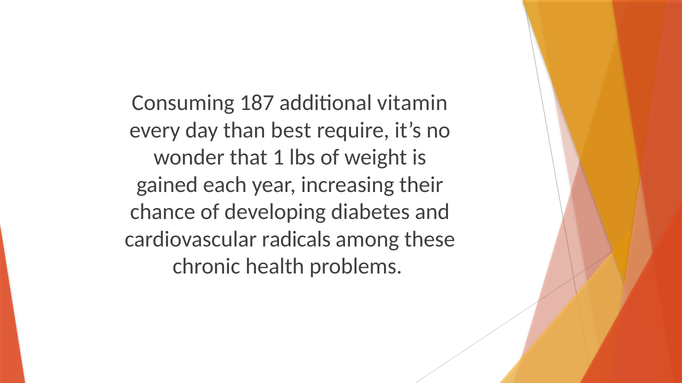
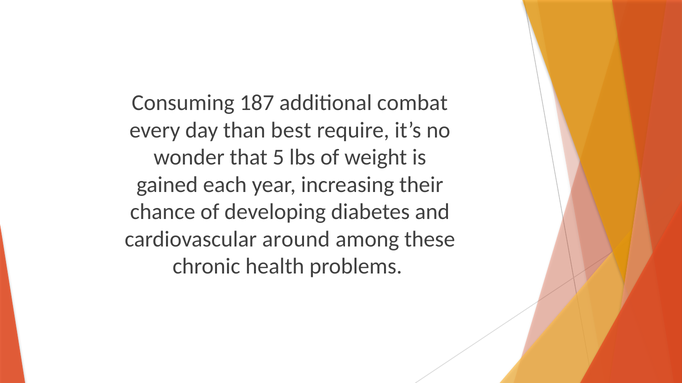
vitamin: vitamin -> combat (412, 103)
1: 1 -> 5 (278, 158)
radicals: radicals -> around (296, 239)
